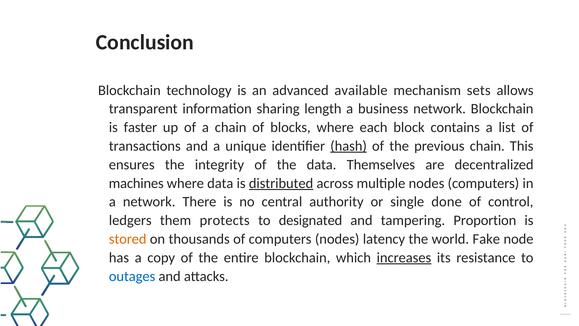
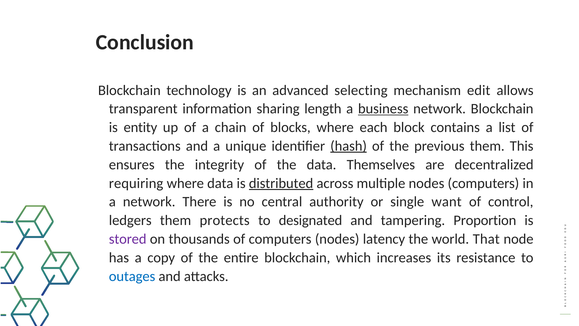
available: available -> selecting (361, 90)
sets: sets -> edit (479, 90)
business underline: none -> present (383, 109)
faster: faster -> entity (140, 127)
previous chain: chain -> them (487, 146)
machines: machines -> requiring (136, 183)
done: done -> want (447, 202)
stored colour: orange -> purple (128, 239)
Fake: Fake -> That (486, 239)
increases underline: present -> none (404, 257)
